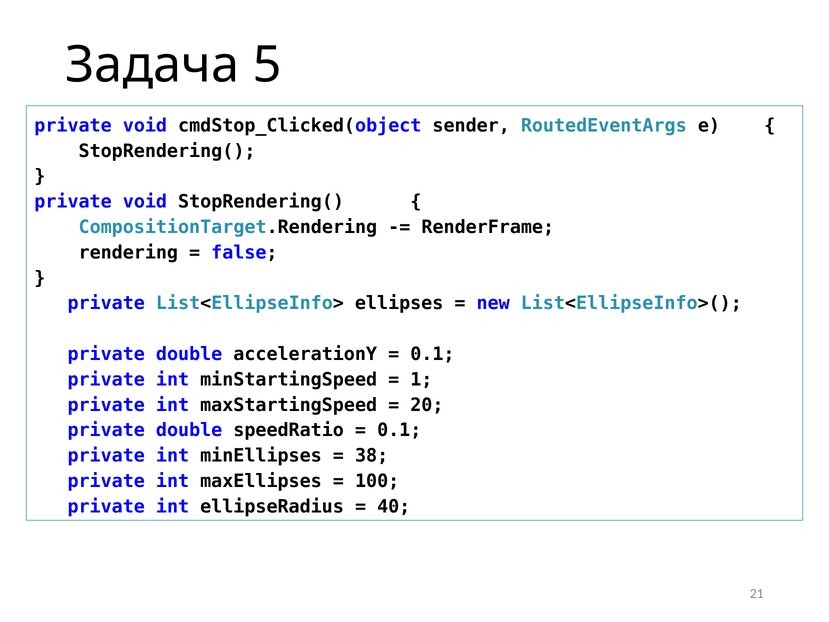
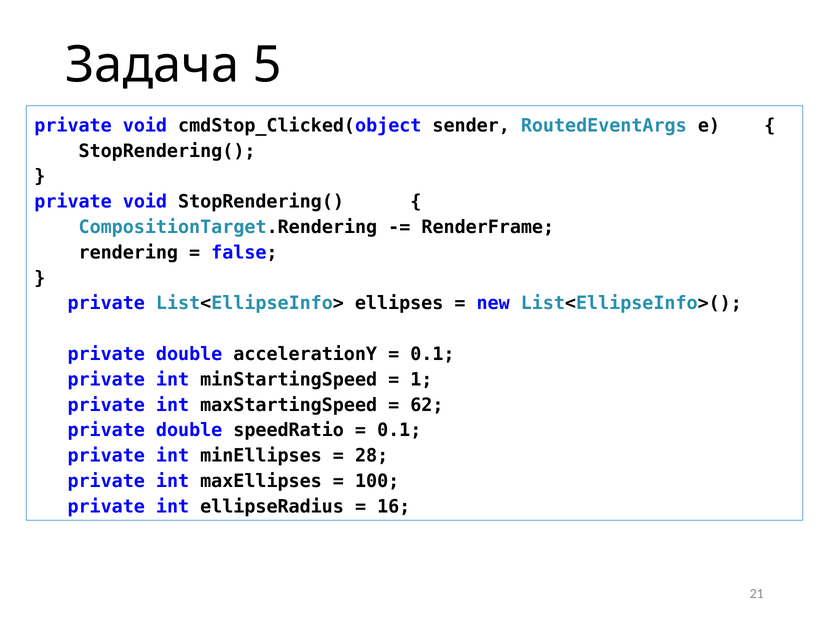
20: 20 -> 62 (427, 405)
38: 38 -> 28 (372, 456)
40: 40 -> 16 (394, 506)
